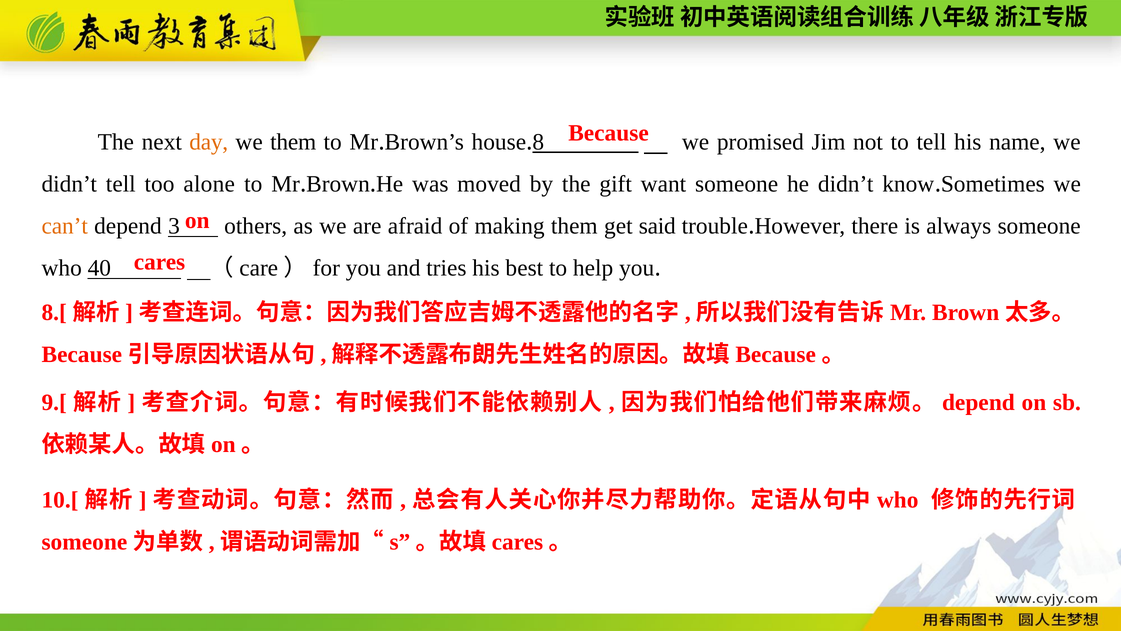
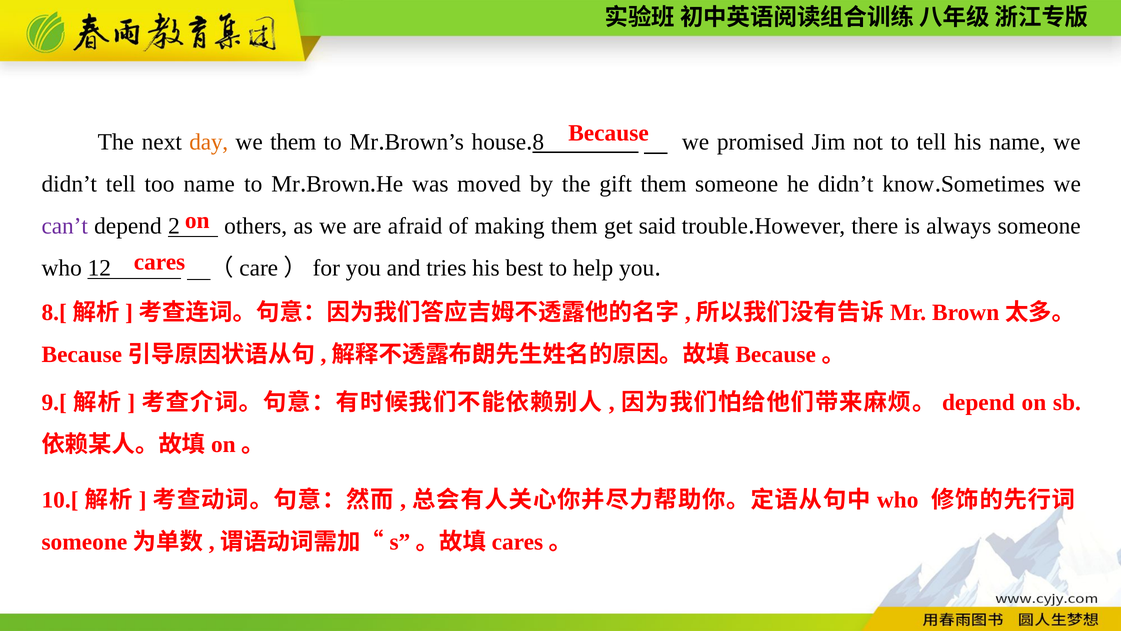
too alone: alone -> name (209, 184)
gift want: want -> them (664, 184)
can’t colour: orange -> purple (65, 226)
3: 3 -> 2 (174, 226)
40: 40 -> 12 (99, 268)
